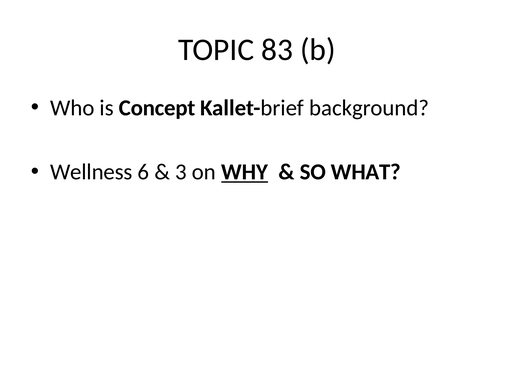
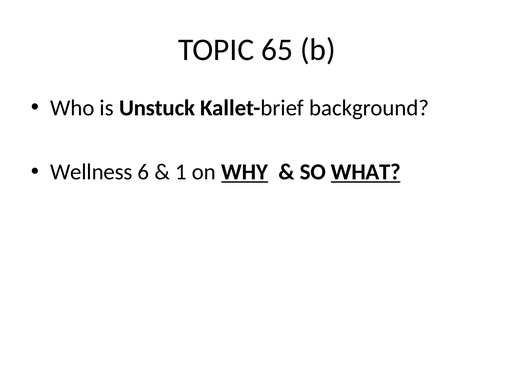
83: 83 -> 65 (277, 50)
Concept: Concept -> Unstuck (157, 108)
3: 3 -> 1 (181, 172)
WHAT underline: none -> present (366, 172)
